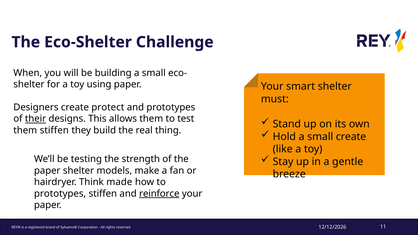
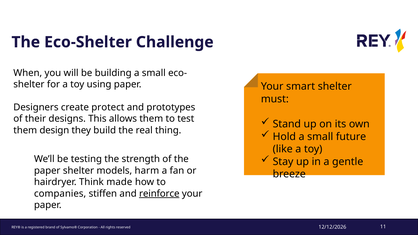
their underline: present -> none (36, 119)
them stiffen: stiffen -> design (54, 130)
small create: create -> future (351, 137)
make: make -> harm (147, 171)
prototypes: prototypes -> companies (60, 194)
